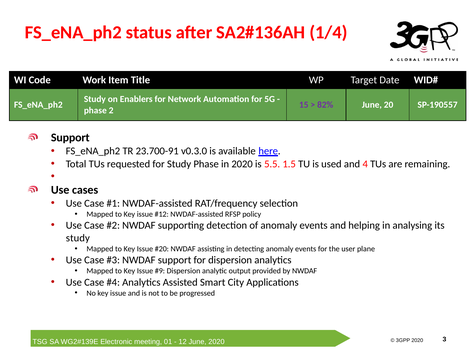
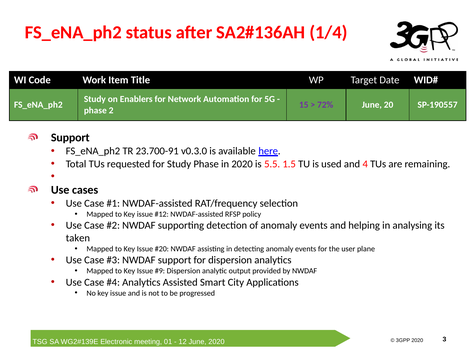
82%: 82% -> 72% (325, 105)
study: study -> taken (78, 238)
